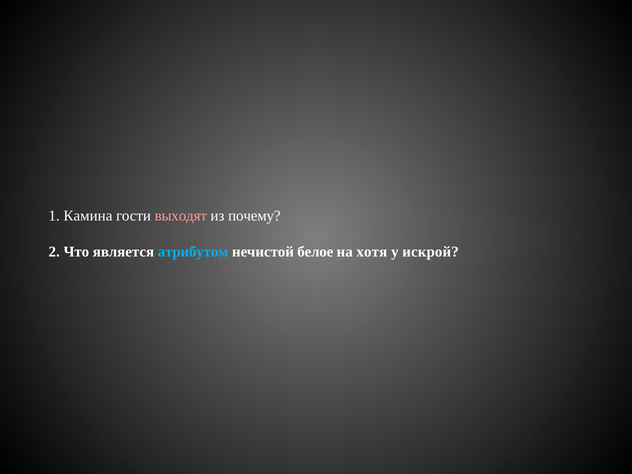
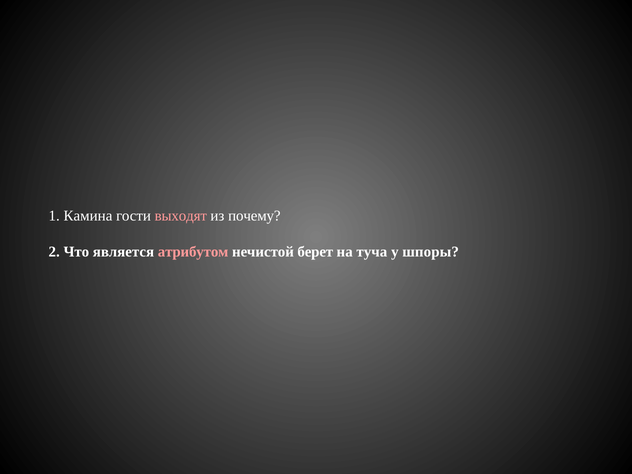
атрибутом colour: light blue -> pink (193, 252)
белое: белое -> берет (315, 252)
хотя: хотя -> туча (372, 252)
искрой: искрой -> шпоры (431, 252)
